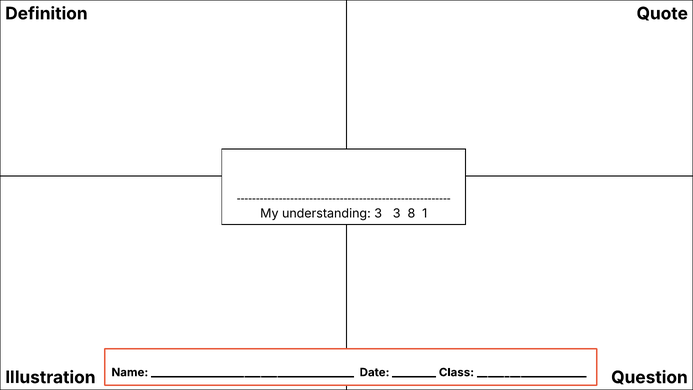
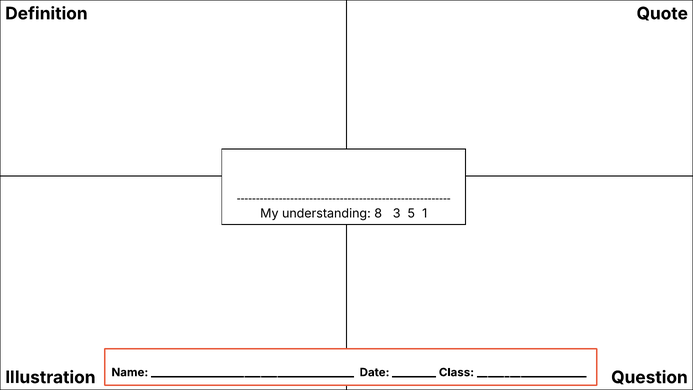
understanding 3: 3 -> 8 (378, 213)
8: 8 -> 5 (411, 213)
